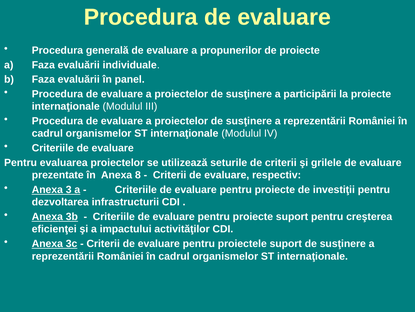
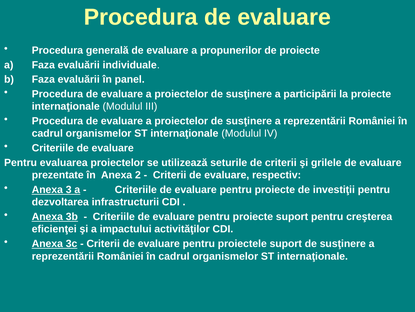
8: 8 -> 2 (138, 175)
